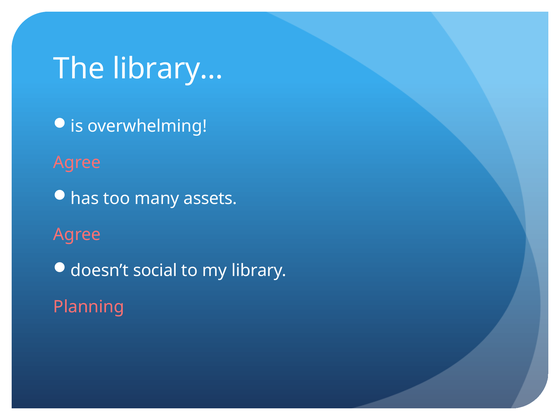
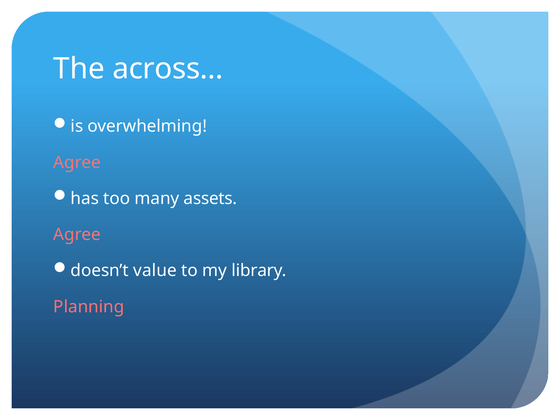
library…: library… -> across… (168, 69)
social: social -> value (155, 271)
